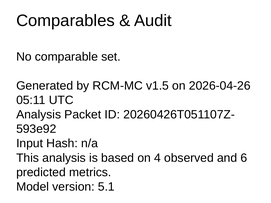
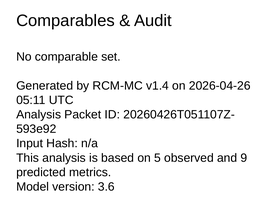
v1.5: v1.5 -> v1.4 (157, 86)
4: 4 -> 5 (158, 158)
6: 6 -> 9 (244, 158)
5.1: 5.1 -> 3.6 (106, 187)
